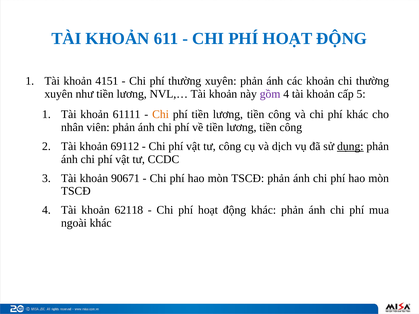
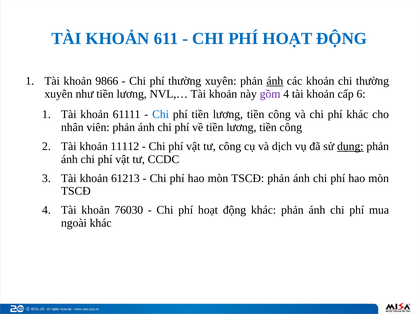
4151: 4151 -> 9866 (107, 81)
ánh underline: none -> present (275, 81)
5: 5 -> 6 (361, 94)
Chi colour: orange -> blue (161, 115)
69112: 69112 -> 11112 (125, 147)
90671: 90671 -> 61213 (125, 178)
62118: 62118 -> 76030 (129, 210)
